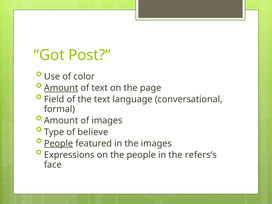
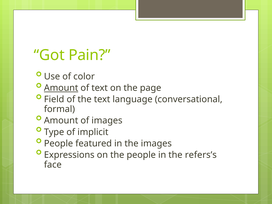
Post: Post -> Pain (89, 55)
believe: believe -> implicit (93, 132)
People underline: present -> none (59, 143)
